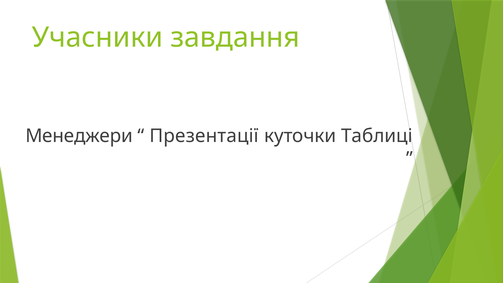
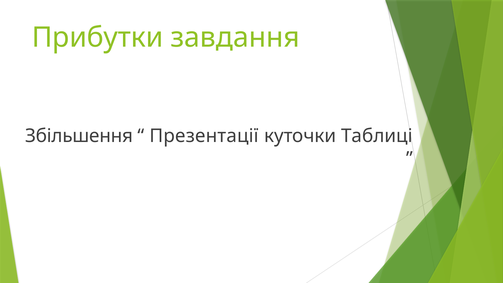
Учасники: Учасники -> Прибутки (97, 38)
Менеджери: Менеджери -> Збільшення (79, 136)
